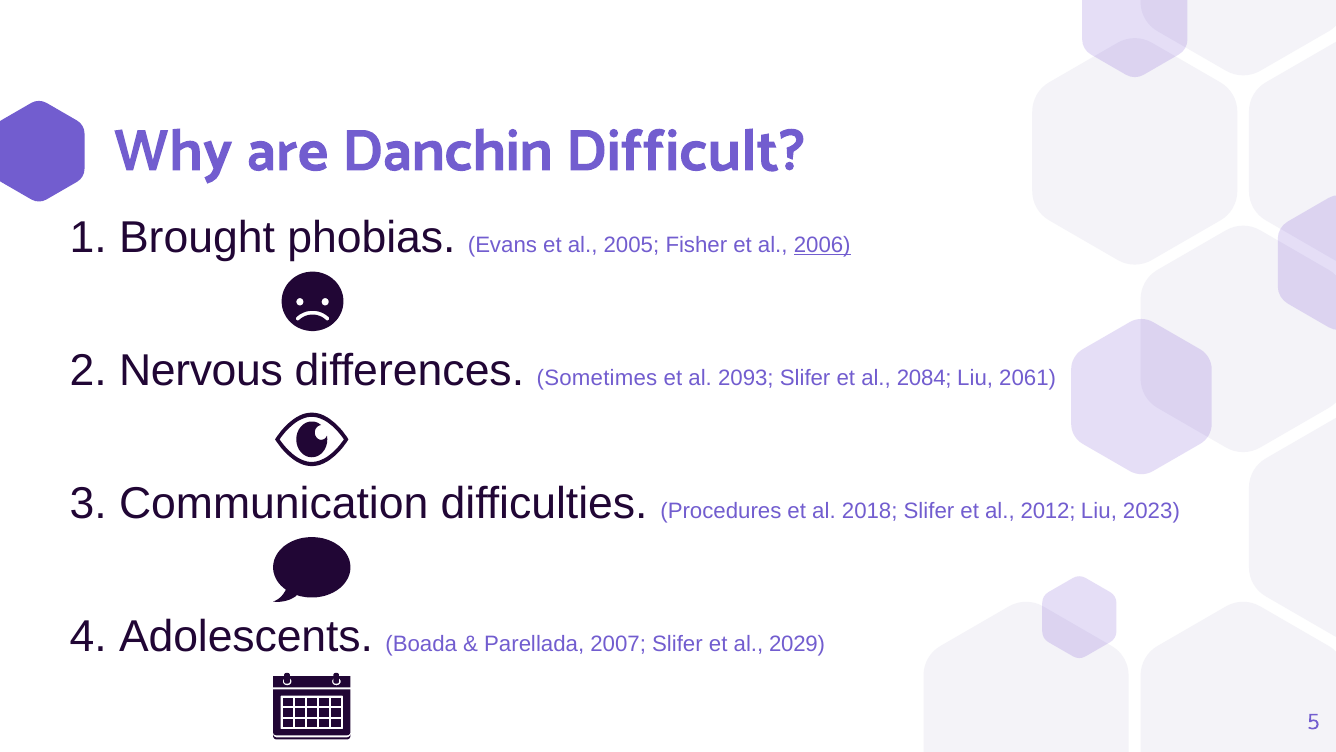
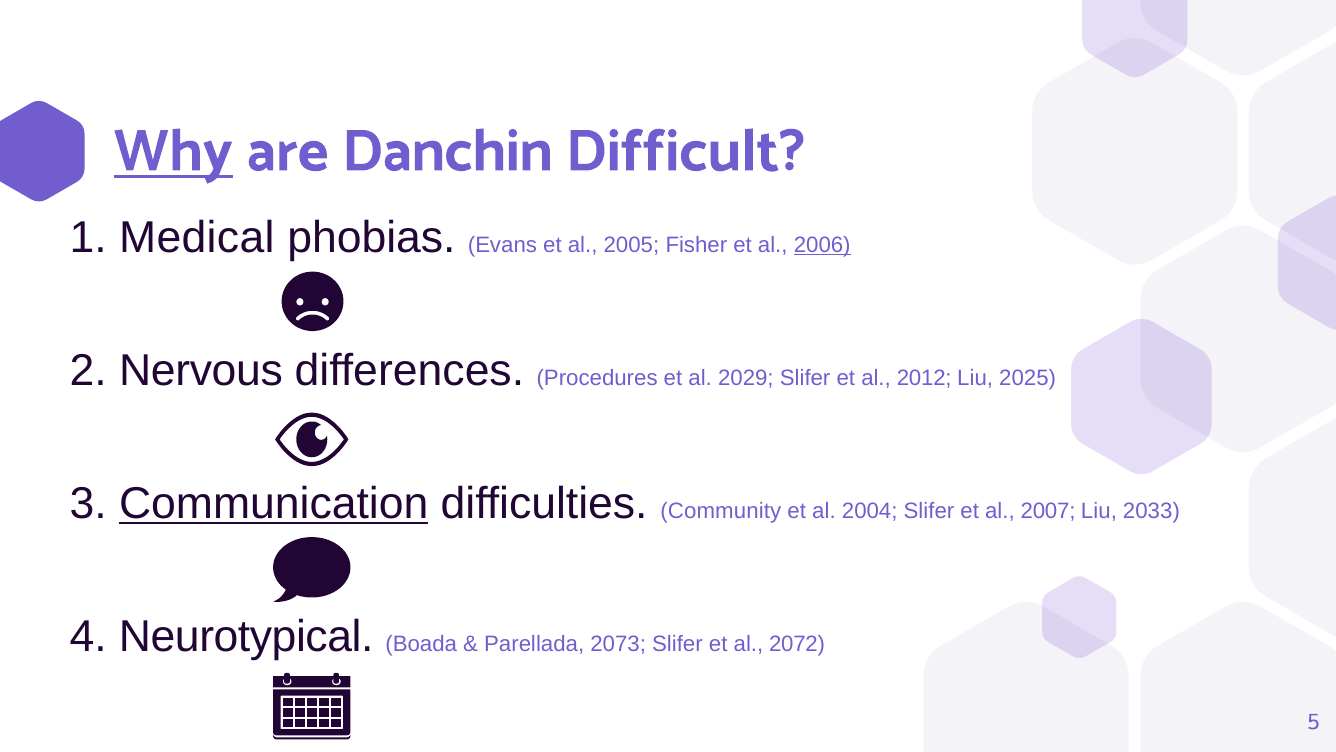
Why underline: none -> present (173, 151)
Brought: Brought -> Medical (197, 237)
Sometimes: Sometimes -> Procedures (597, 378)
2093: 2093 -> 2029 (746, 378)
2084: 2084 -> 2012 (924, 378)
2061: 2061 -> 2025 (1028, 378)
Communication underline: none -> present (274, 503)
Procedures: Procedures -> Community (721, 511)
2018: 2018 -> 2004 (870, 511)
2012: 2012 -> 2007 (1048, 511)
2023: 2023 -> 2033 (1151, 511)
Adolescents: Adolescents -> Neurotypical (246, 637)
2007: 2007 -> 2073 (618, 644)
2029: 2029 -> 2072 (797, 644)
